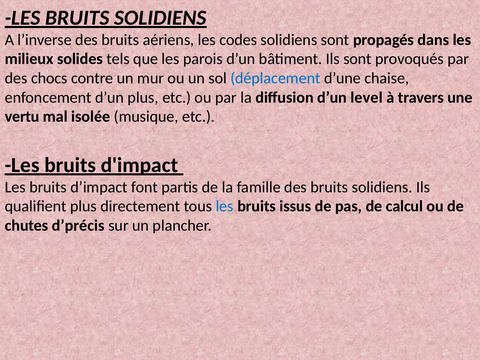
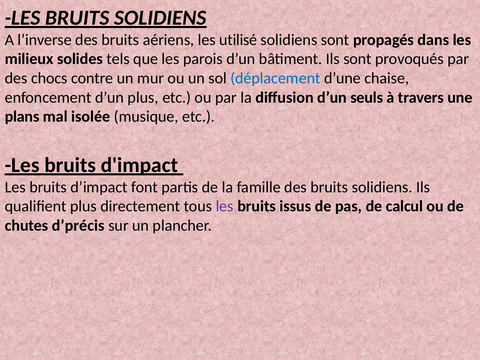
codes: codes -> utilisé (238, 40)
level: level -> seuls (367, 97)
vertu: vertu -> plans (22, 117)
les colour: blue -> purple (225, 206)
